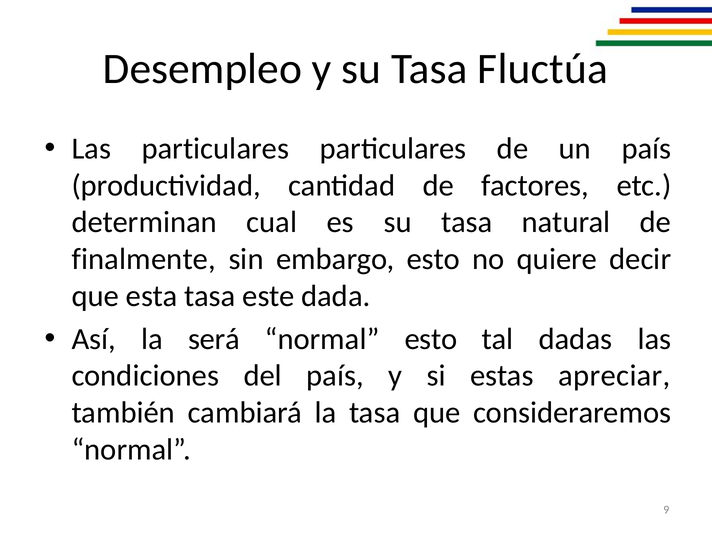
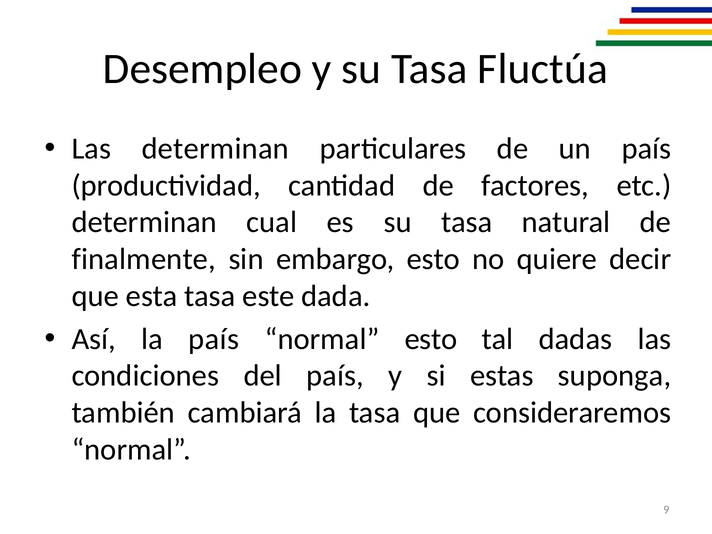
Las particulares: particulares -> determinan (215, 149)
la será: será -> país (214, 339)
apreciar: apreciar -> suponga (615, 376)
